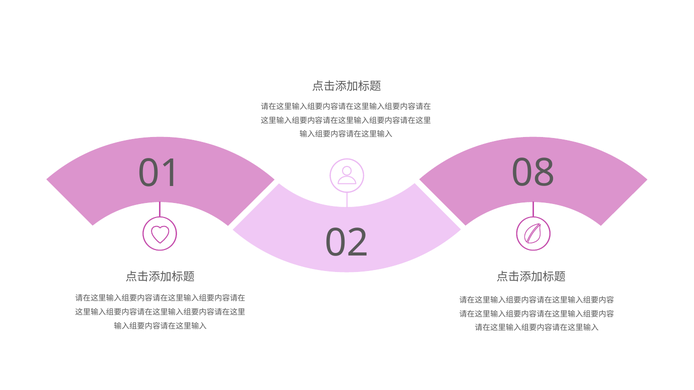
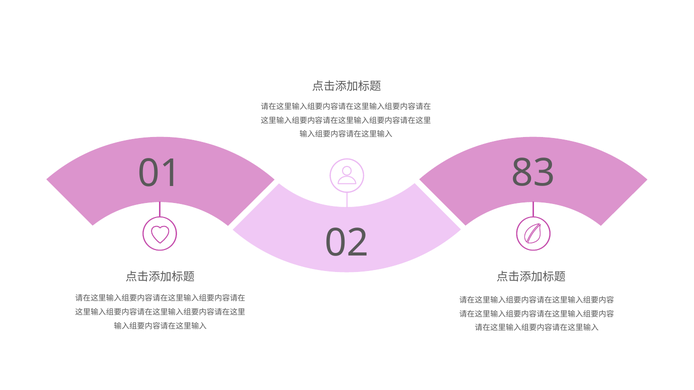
08: 08 -> 83 (533, 173)
